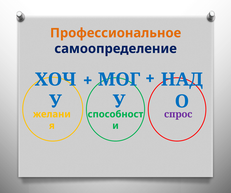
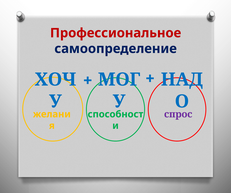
Профессиональное colour: orange -> red (116, 33)
